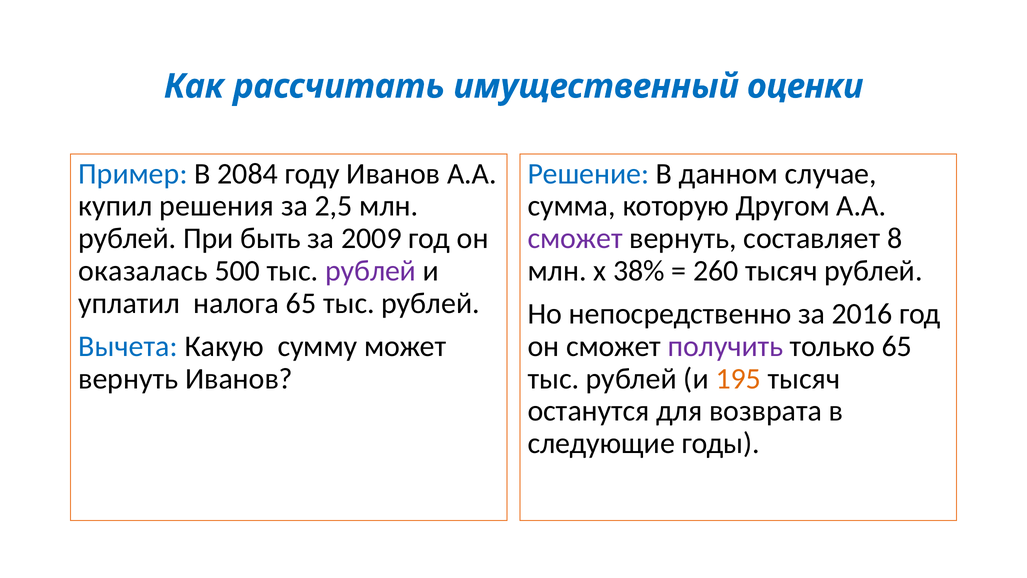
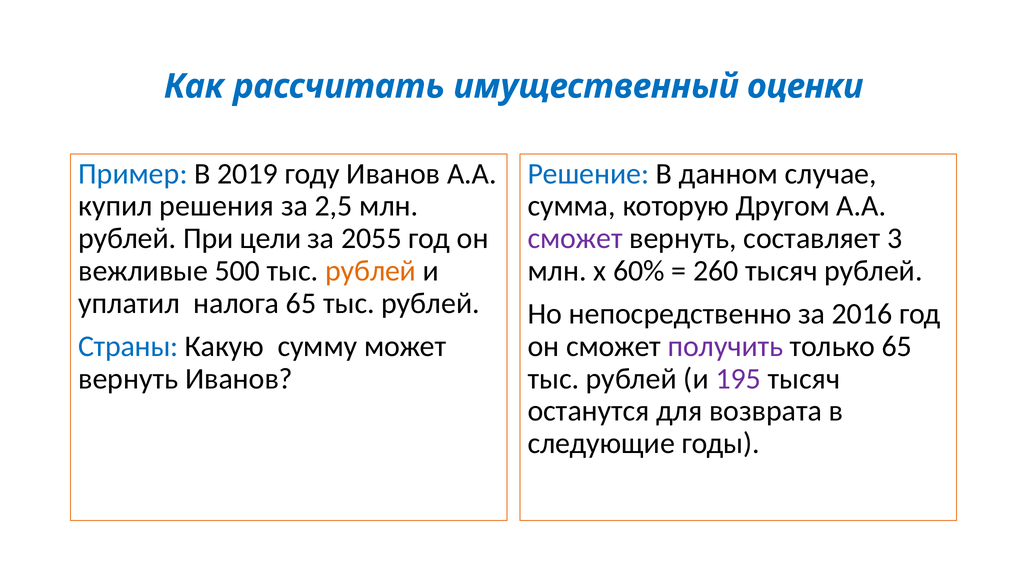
2084: 2084 -> 2019 (248, 174)
быть: быть -> цели (271, 238)
2009: 2009 -> 2055 (371, 238)
8: 8 -> 3 (895, 238)
оказалась: оказалась -> вежливые (143, 271)
рублей colour: purple -> orange (371, 271)
38%: 38% -> 60% (639, 271)
Вычета: Вычета -> Страны (128, 346)
195 colour: orange -> purple (738, 378)
